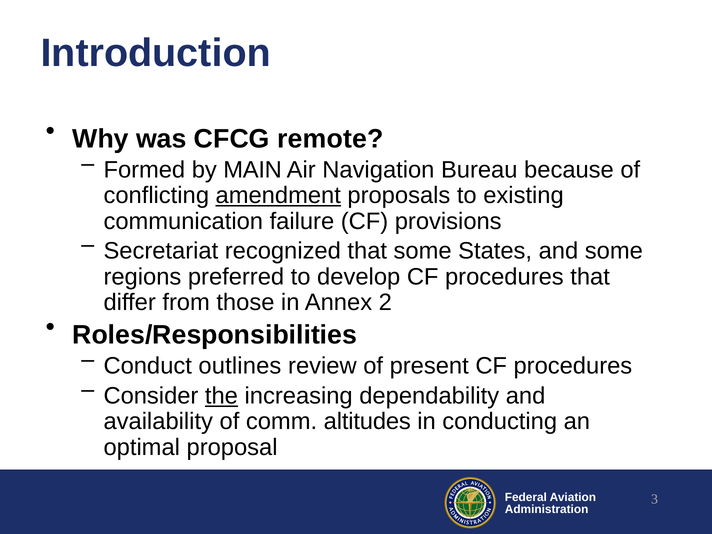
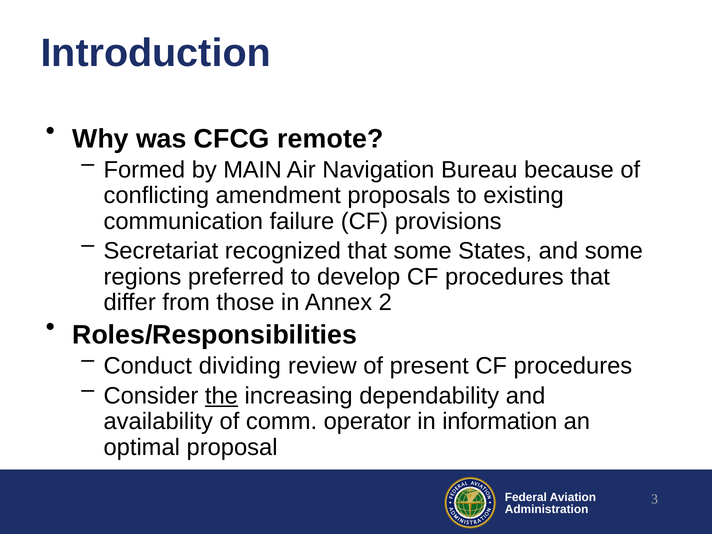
amendment underline: present -> none (278, 196)
outlines: outlines -> dividing (240, 366)
altitudes: altitudes -> operator (367, 422)
conducting: conducting -> information (500, 422)
